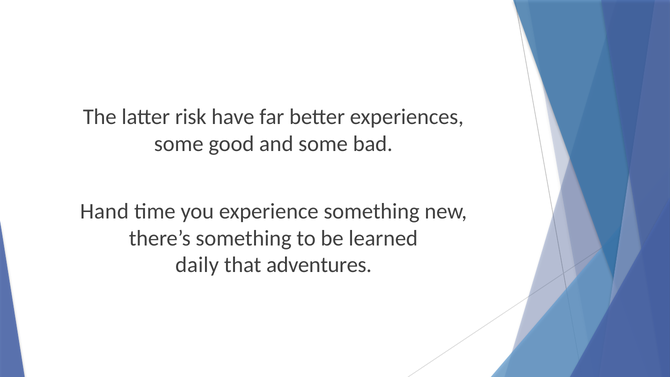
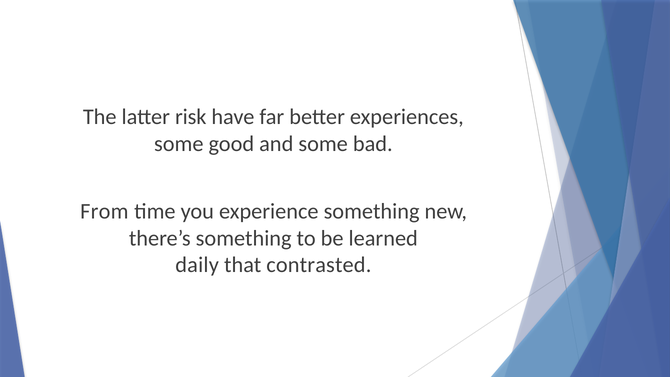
Hand: Hand -> From (104, 211)
adventures: adventures -> contrasted (319, 265)
